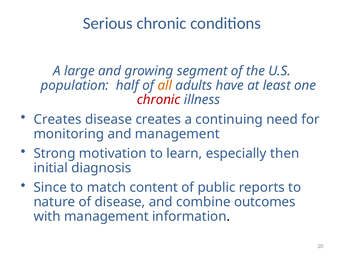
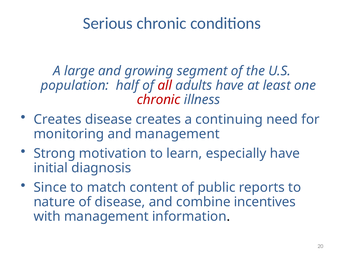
all colour: orange -> red (165, 85)
especially then: then -> have (285, 153)
outcomes: outcomes -> incentives (265, 202)
